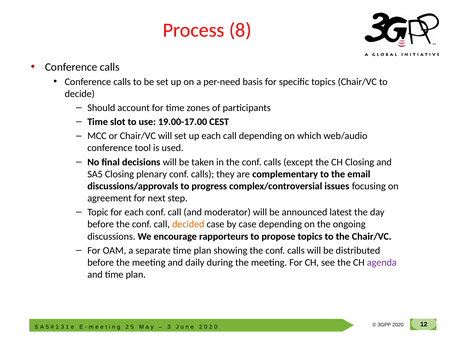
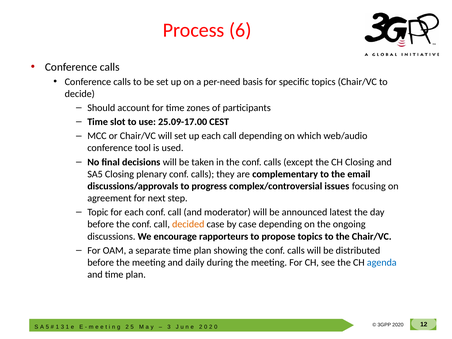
8: 8 -> 6 (240, 30)
19.00-17.00: 19.00-17.00 -> 25.09-17.00 (183, 122)
agenda colour: purple -> blue (382, 262)
